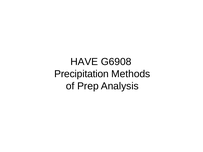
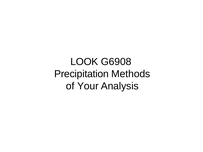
HAVE: HAVE -> LOOK (84, 62)
Prep: Prep -> Your (88, 86)
